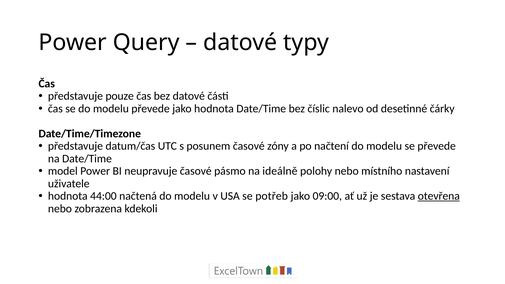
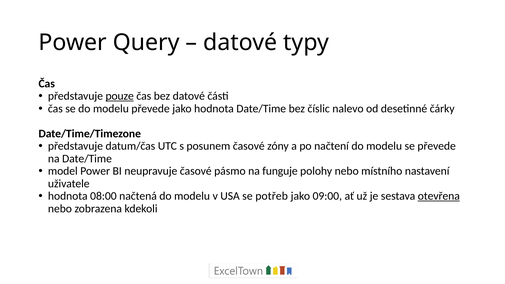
pouze underline: none -> present (120, 96)
ideálně: ideálně -> funguje (280, 171)
44:00: 44:00 -> 08:00 (103, 196)
